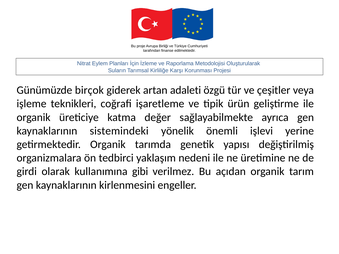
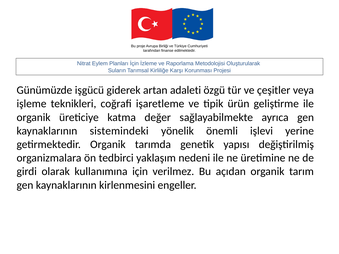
birçok: birçok -> işgücü (89, 90)
gibi: gibi -> için (140, 172)
